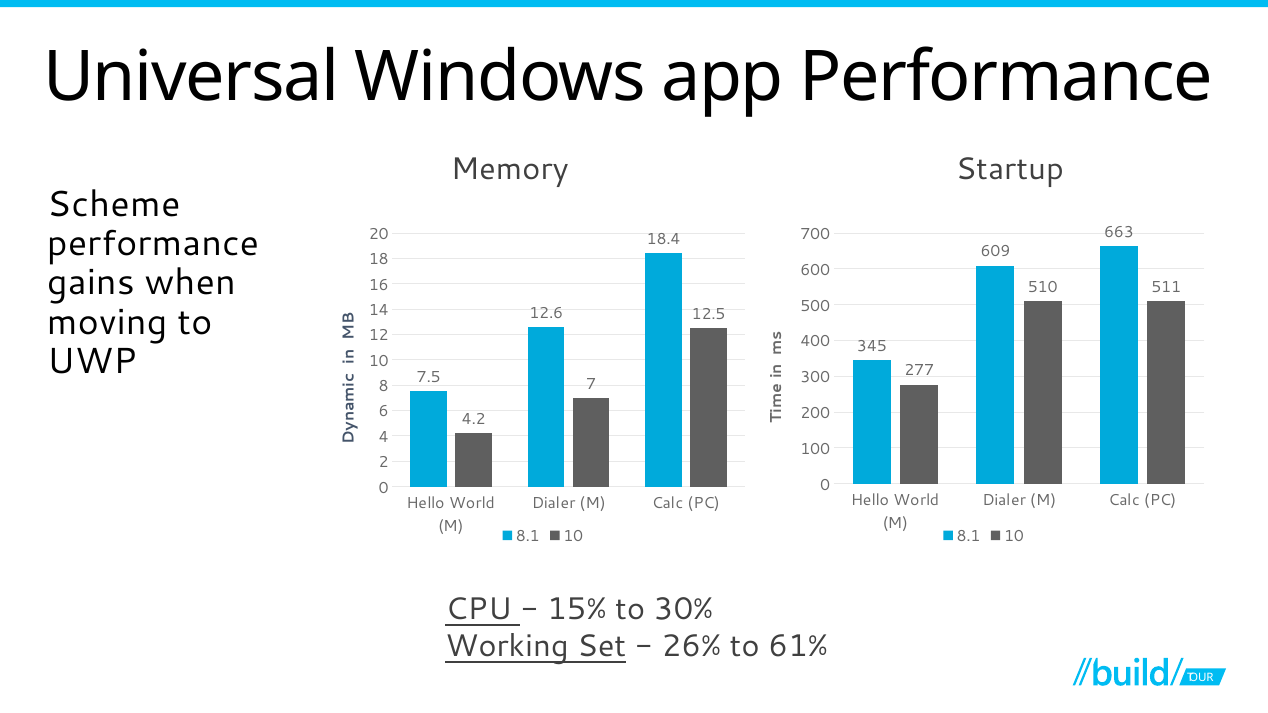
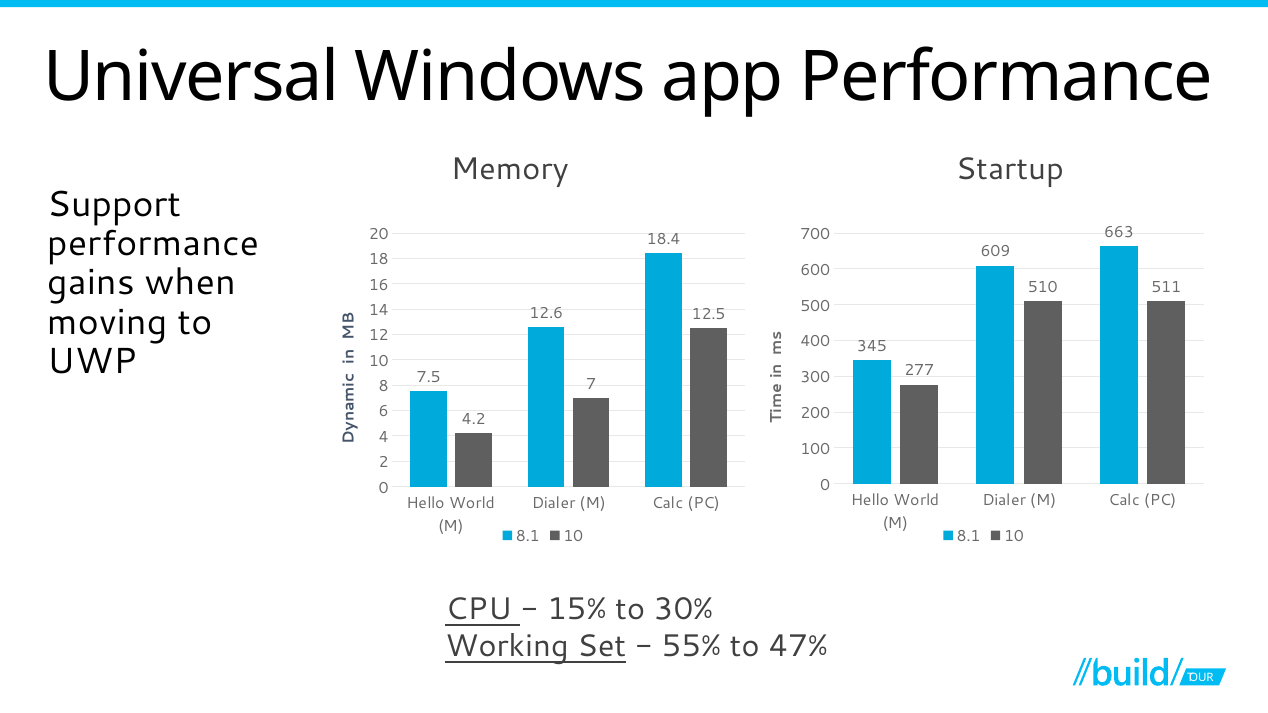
Scheme: Scheme -> Support (114, 205)
26%: 26% -> 55% (691, 647)
61%: 61% -> 47% (798, 647)
